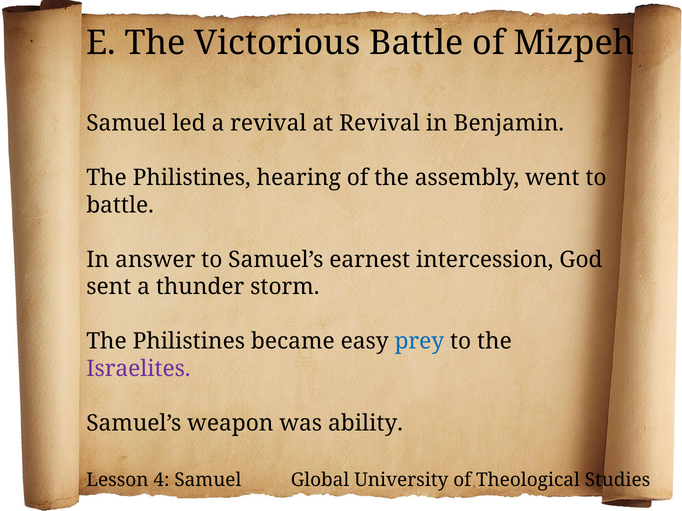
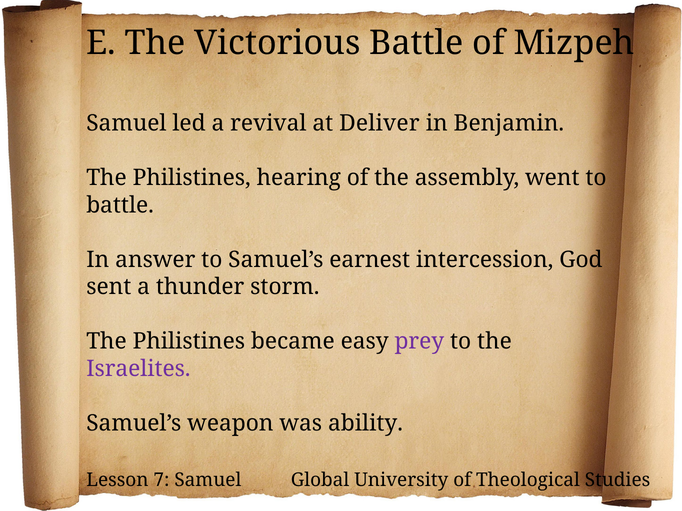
at Revival: Revival -> Deliver (379, 124)
prey colour: blue -> purple (419, 342)
4: 4 -> 7 (161, 481)
